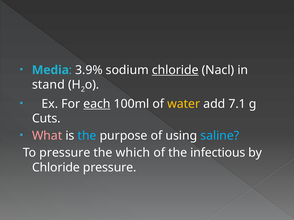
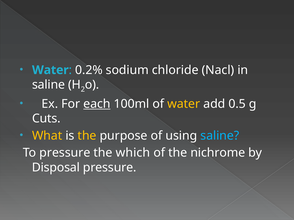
Media: Media -> Water (50, 70)
3.9%: 3.9% -> 0.2% (89, 70)
chloride underline: present -> none (175, 70)
stand: stand -> saline (48, 85)
7.1: 7.1 -> 0.5 (237, 104)
What colour: pink -> yellow (47, 136)
the colour: light blue -> yellow (87, 136)
infectious: infectious -> nichrome (218, 153)
Chloride: Chloride -> Disposal (56, 168)
